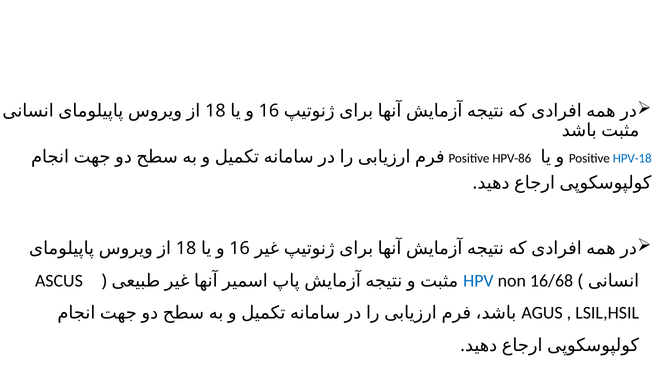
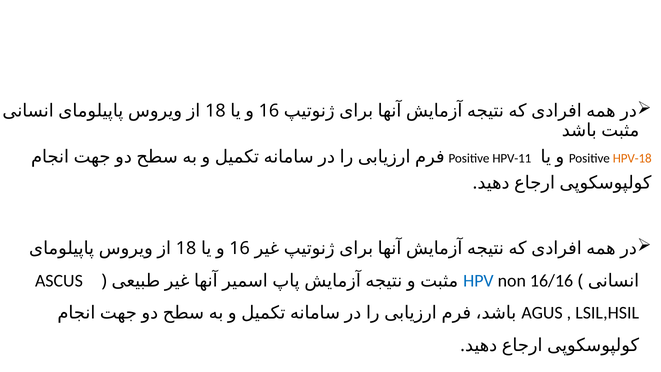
HPV-86: HPV-86 -> HPV-11 (512, 158)
HPV-18 colour: blue -> orange (632, 158)
16/68: 16/68 -> 16/16 (552, 281)
